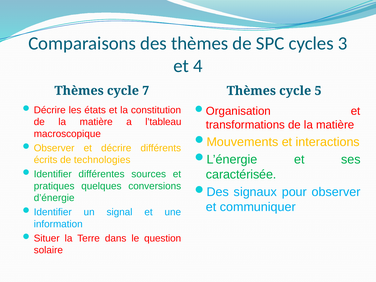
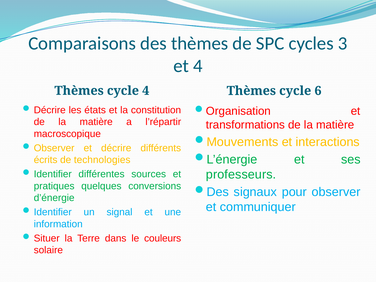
cycle 7: 7 -> 4 (146, 91)
5: 5 -> 6 (318, 91)
l’tableau: l’tableau -> l’répartir (163, 122)
caractérisée: caractérisée -> professeurs (241, 174)
question: question -> couleurs (163, 238)
